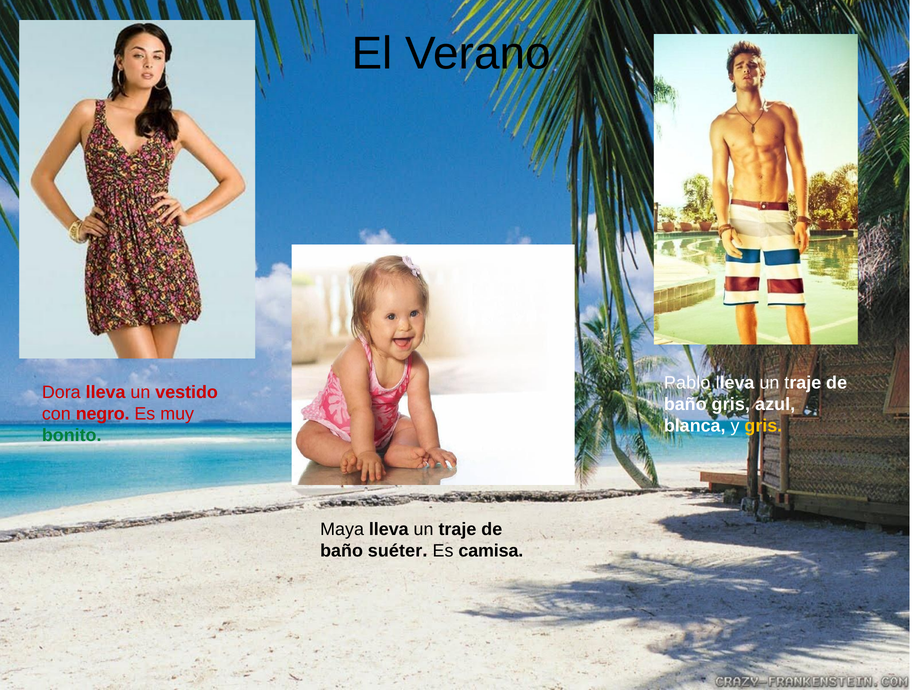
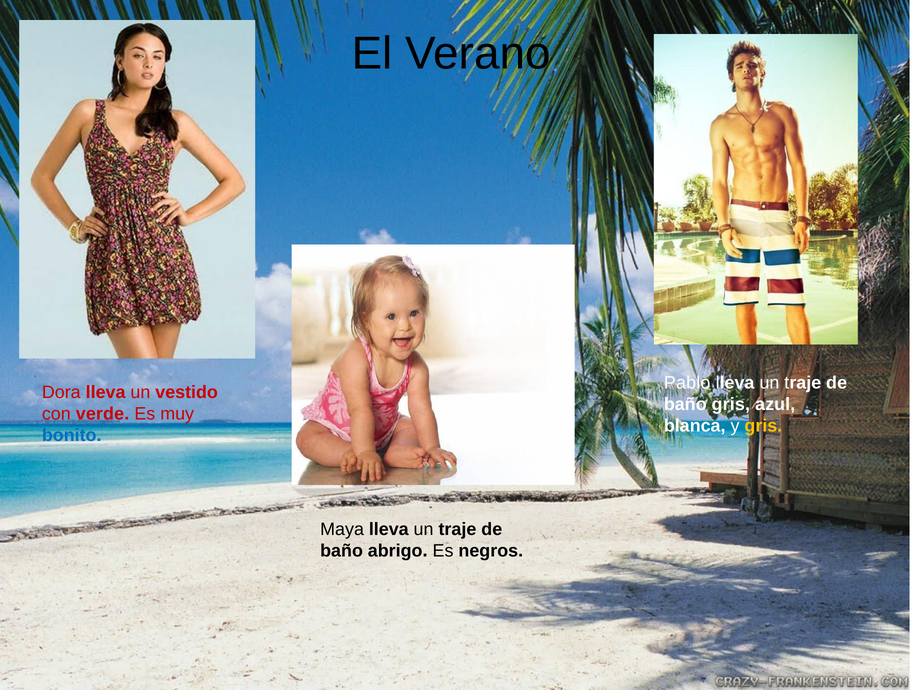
negro: negro -> verde (103, 413)
bonito colour: green -> blue (72, 435)
suéter: suéter -> abrigo (398, 550)
camisa: camisa -> negros (491, 550)
